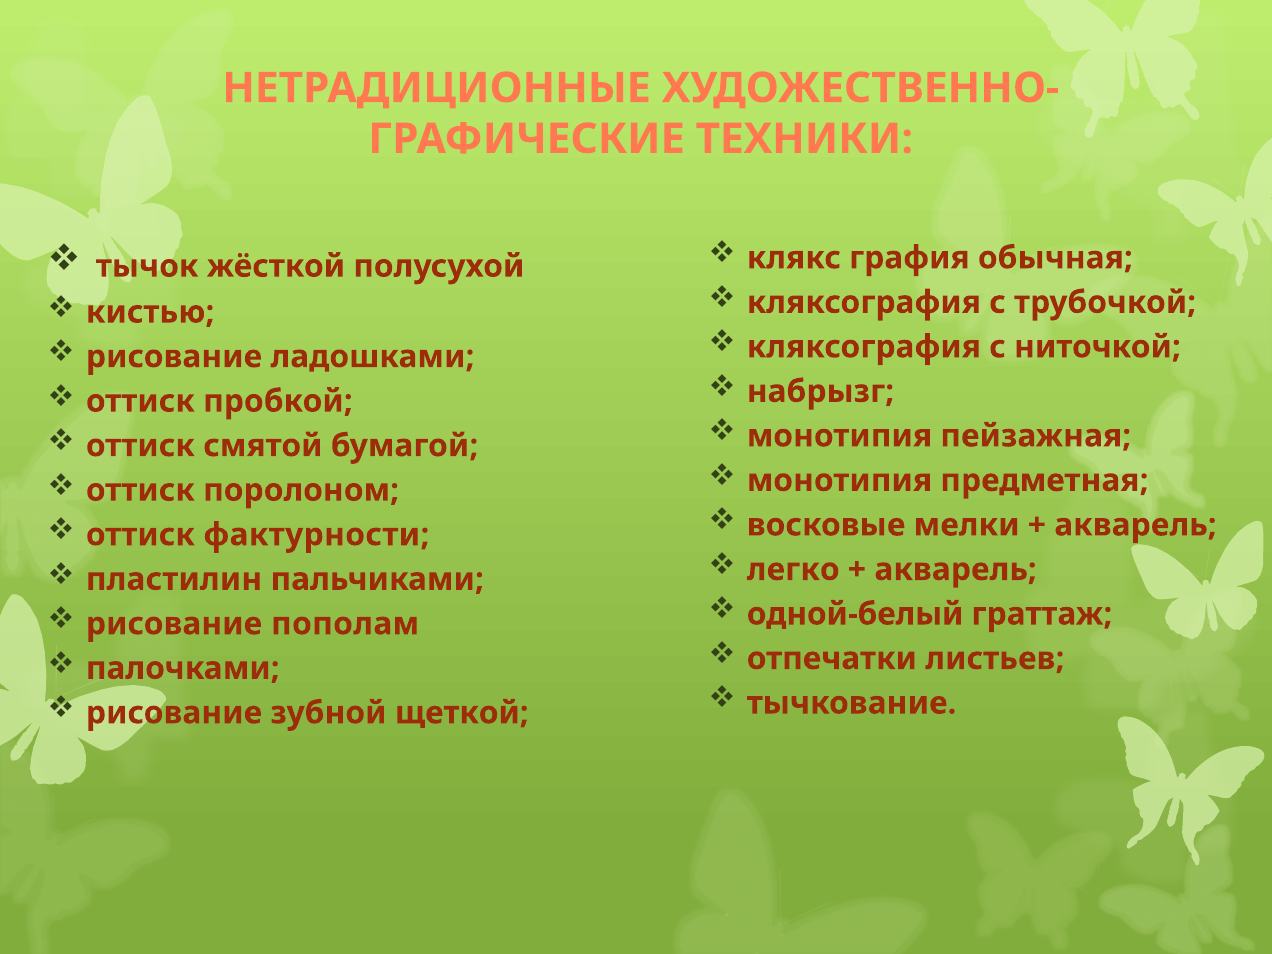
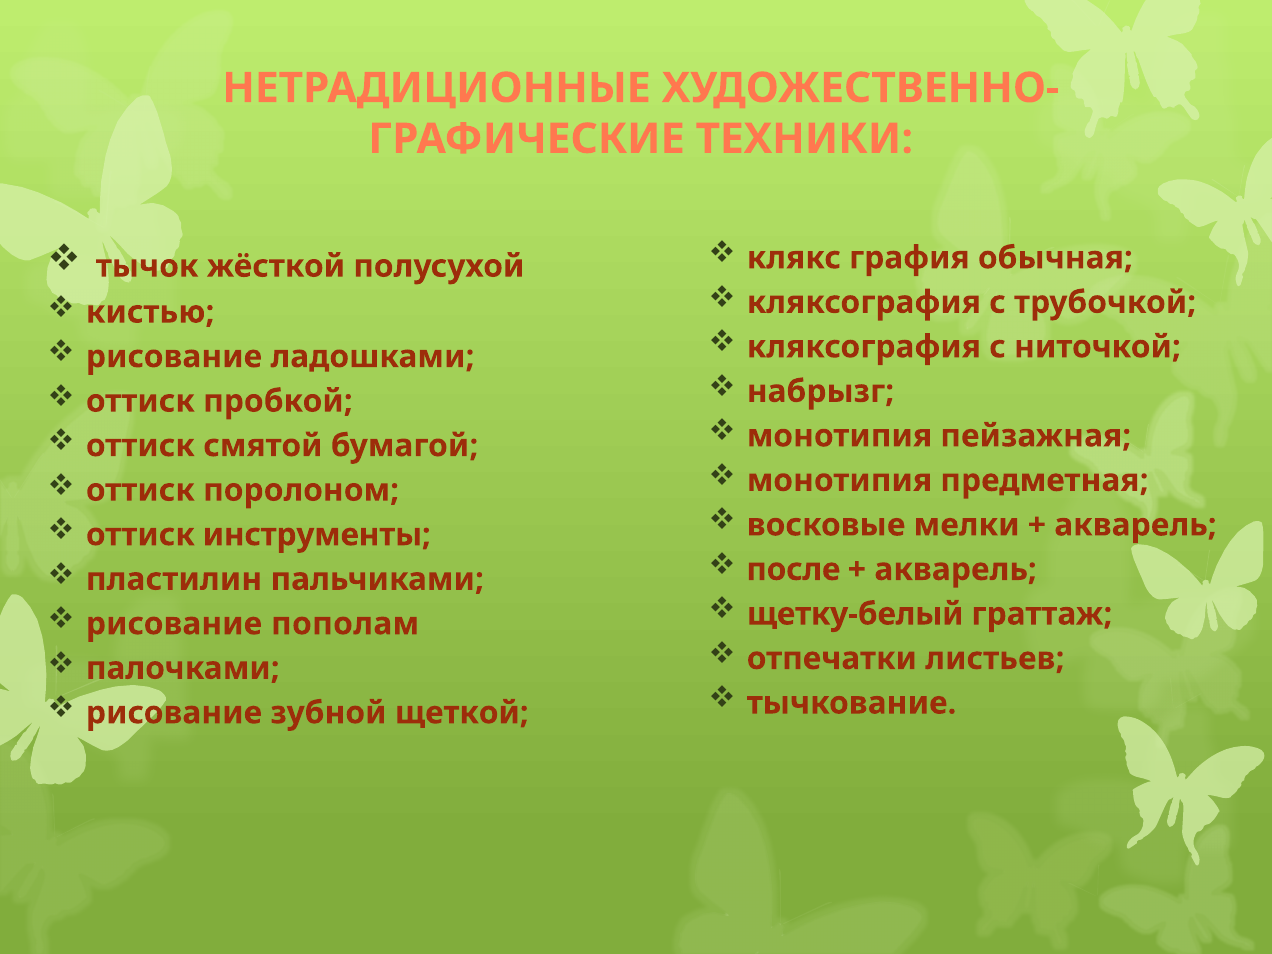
фактурности: фактурности -> инструменты (317, 535)
легко: легко -> после (793, 570)
одной-белый: одной-белый -> щетку-белый (855, 614)
